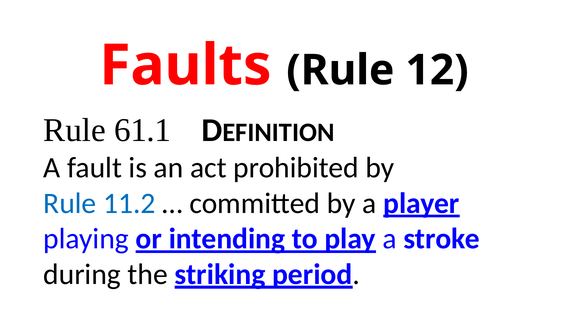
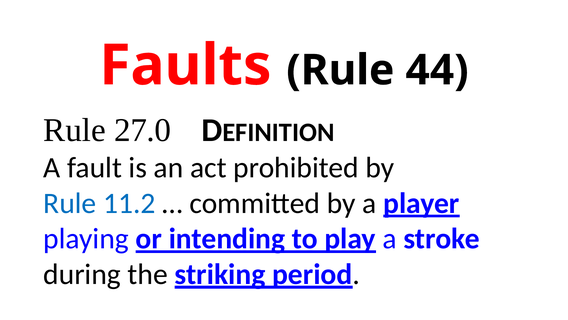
12: 12 -> 44 (437, 70)
61.1: 61.1 -> 27.0 (143, 130)
